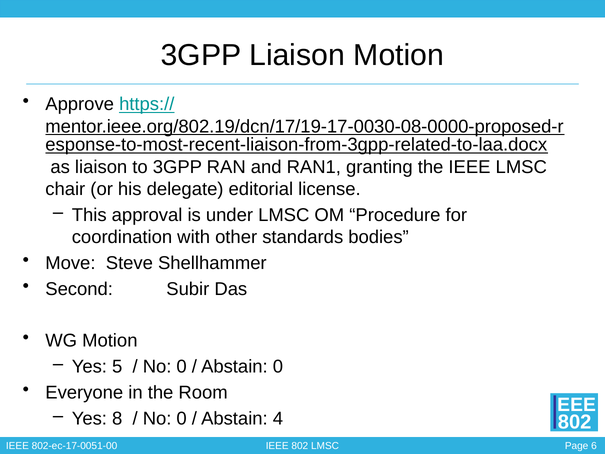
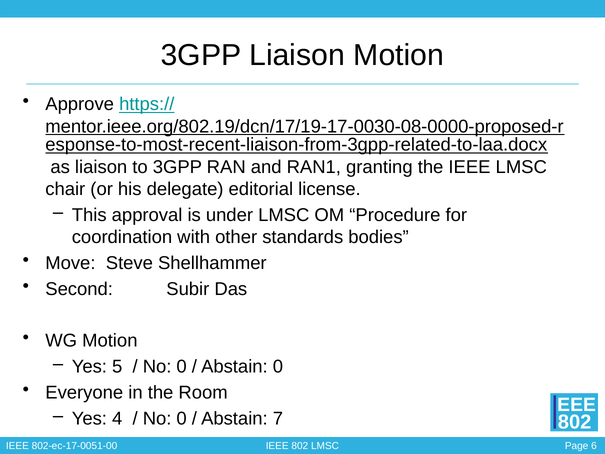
8: 8 -> 4 (117, 418)
4: 4 -> 7 (278, 418)
